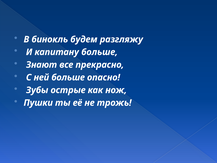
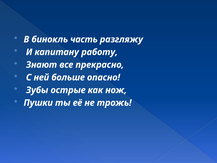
будем: будем -> часть (84, 39)
капитану больше: больше -> работу (100, 52)
